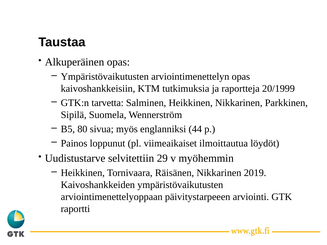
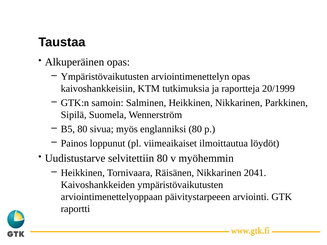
tarvetta: tarvetta -> samoin (107, 103)
englanniksi 44: 44 -> 80 (195, 129)
selvitettiin 29: 29 -> 80 (162, 158)
2019: 2019 -> 2041 (255, 173)
